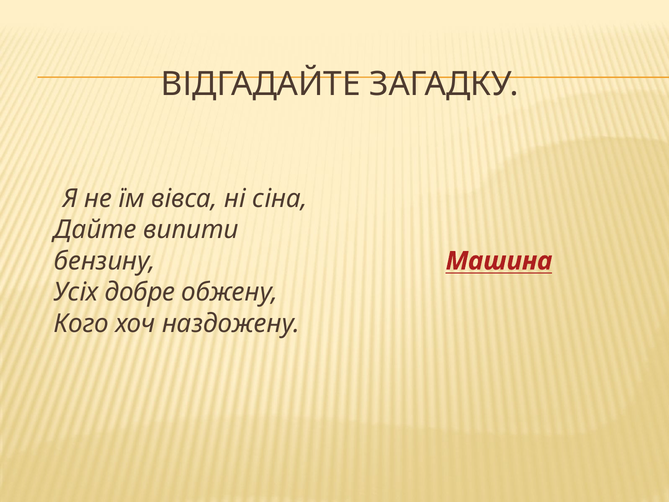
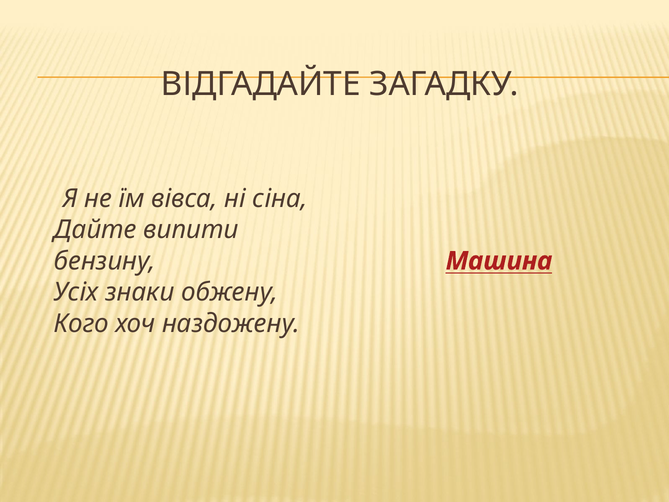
добре: добре -> знаки (140, 292)
